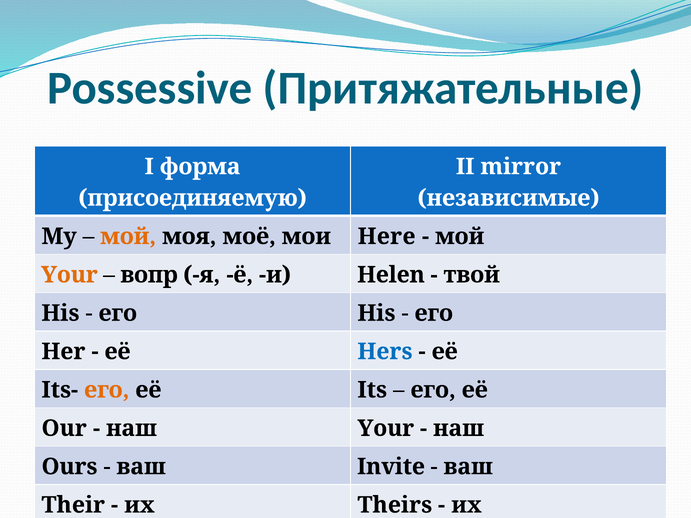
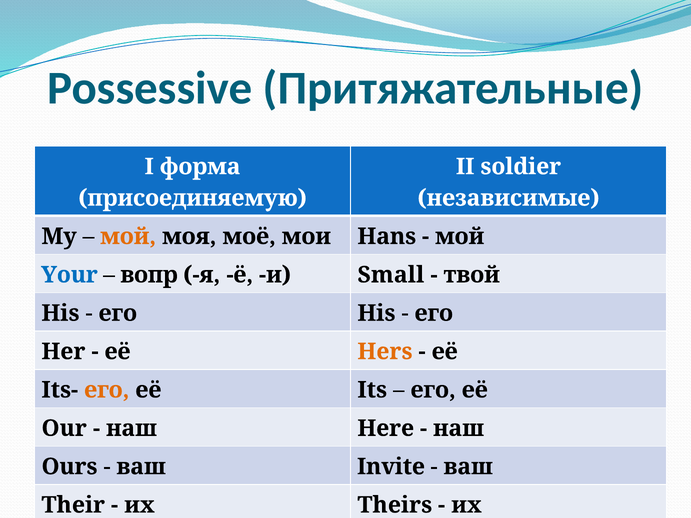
mirror: mirror -> soldier (521, 167)
Here: Here -> Hans (387, 237)
Your colour: orange -> blue (69, 275)
Helen: Helen -> Small (391, 275)
Hers colour: blue -> orange (385, 352)
наш Your: Your -> Here (386, 428)
